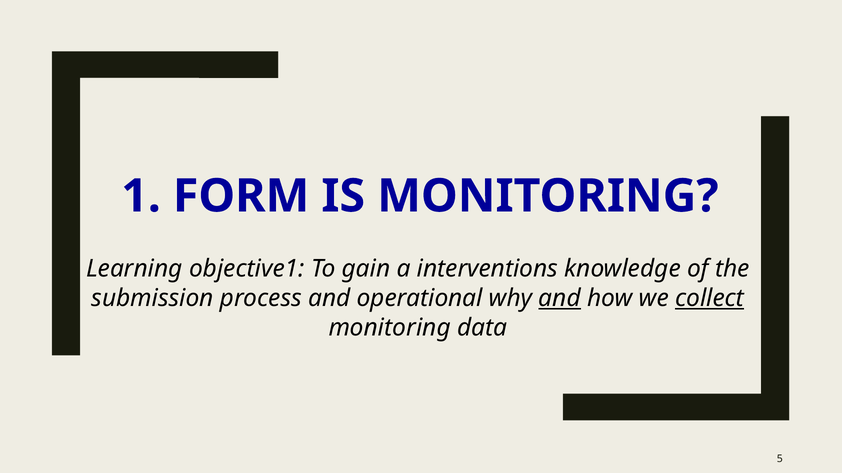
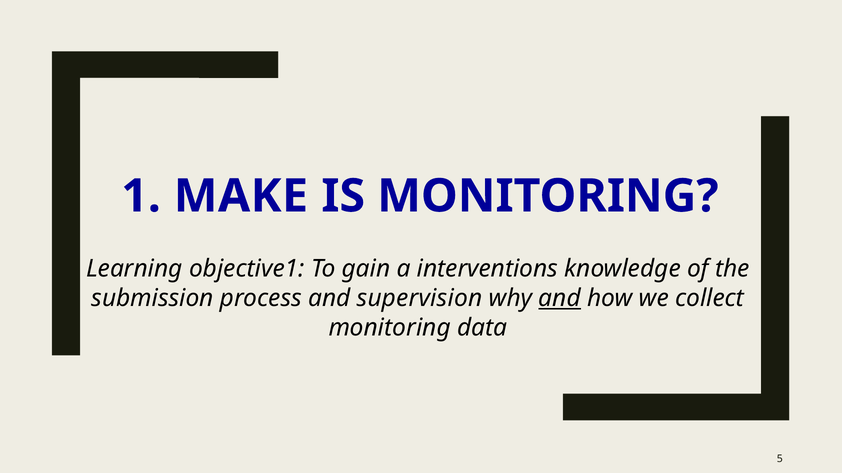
FORM: FORM -> MAKE (241, 196)
operational: operational -> supervision (420, 298)
collect underline: present -> none (710, 298)
